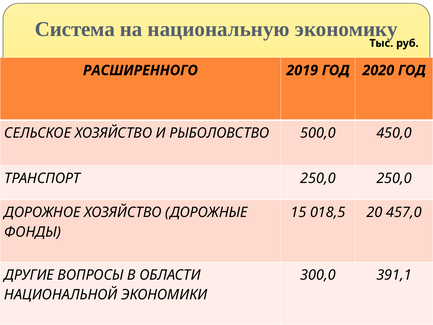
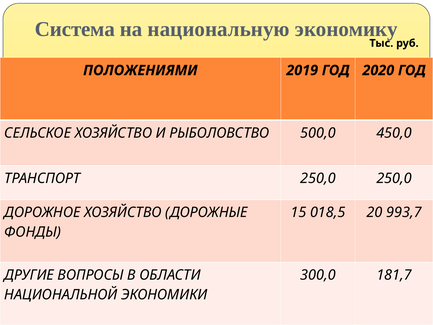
РАСШИРЕННОГО: РАСШИРЕННОГО -> ПОЛОЖЕНИЯМИ (140, 70)
457,0: 457,0 -> 993,7 (404, 212)
391,1: 391,1 -> 181,7 (394, 275)
